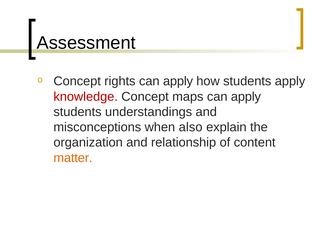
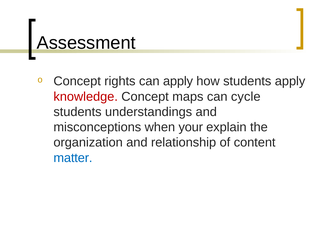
maps can apply: apply -> cycle (246, 97)
also: also -> your (191, 127)
matter colour: orange -> blue (73, 158)
